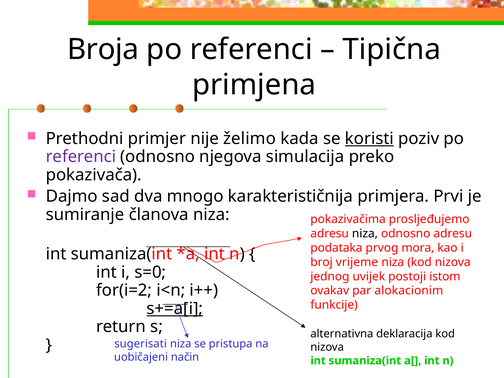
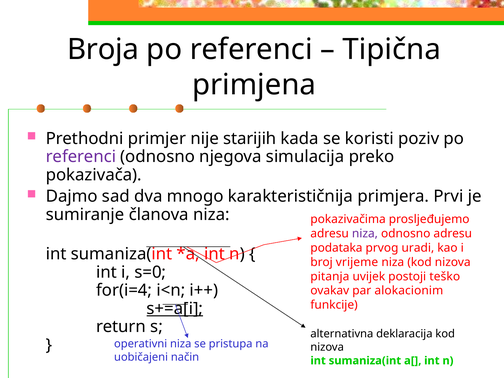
želimo: želimo -> starijih (250, 139)
koristi underline: present -> none (369, 139)
niza colour: black -> purple (365, 234)
mora: mora -> uradi (418, 248)
jednog: jednog -> pitanja (330, 276)
istom: istom -> teško (445, 276)
for(i=2: for(i=2 -> for(i=4 (124, 290)
sugerisati: sugerisati -> operativni (141, 344)
